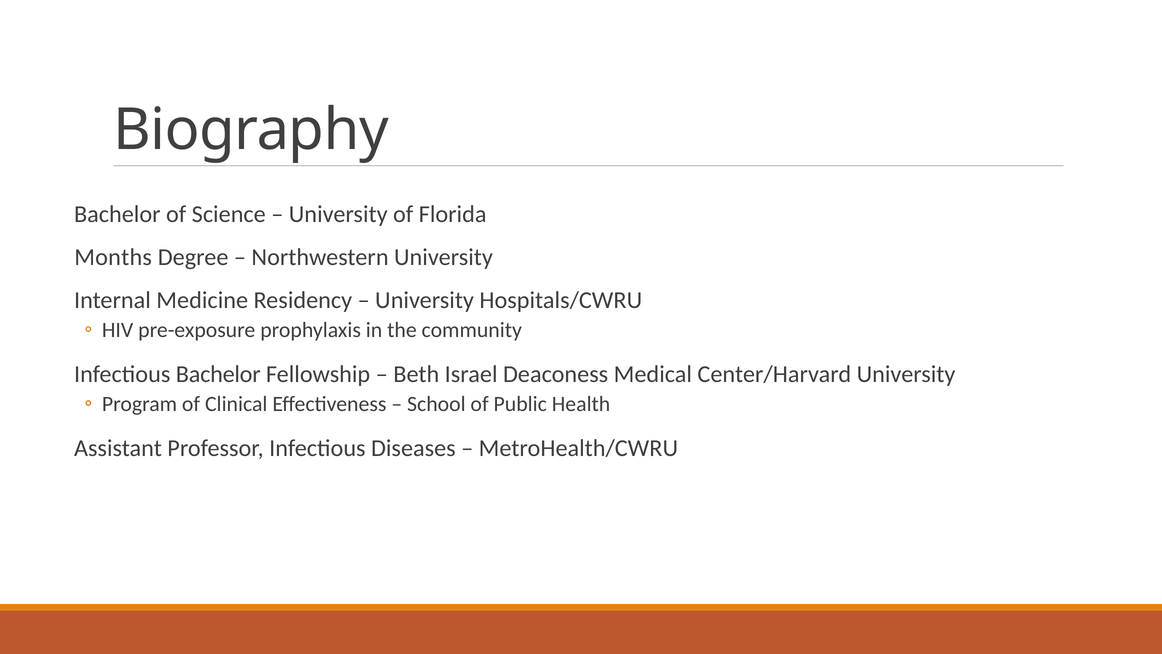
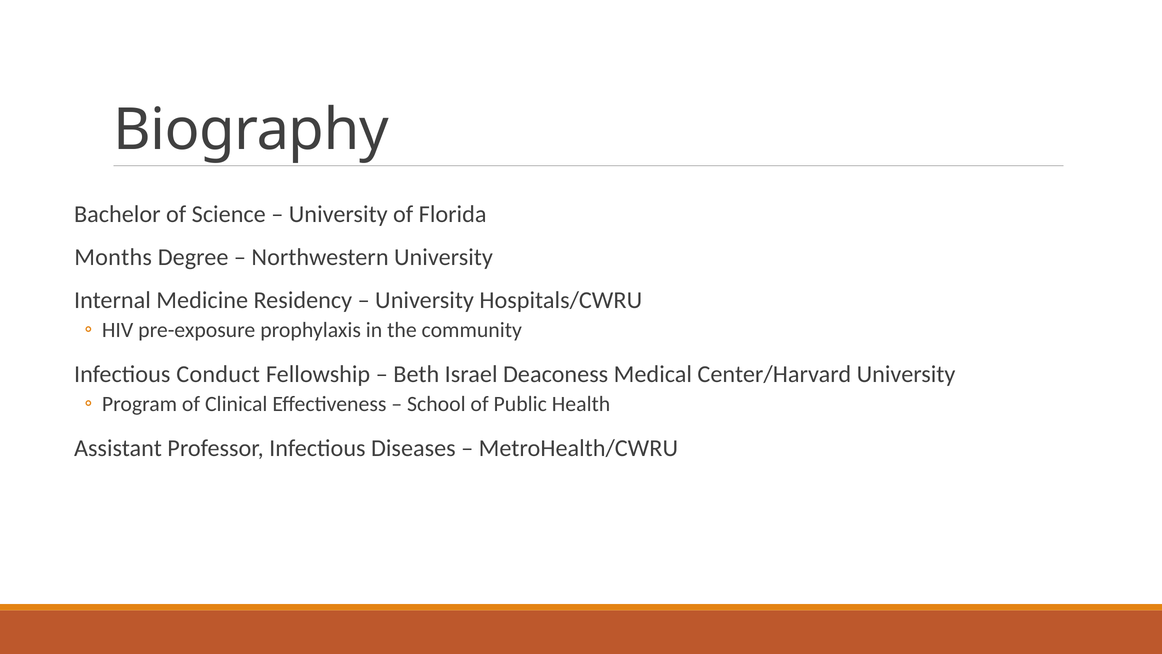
Infectious Bachelor: Bachelor -> Conduct (218, 374)
